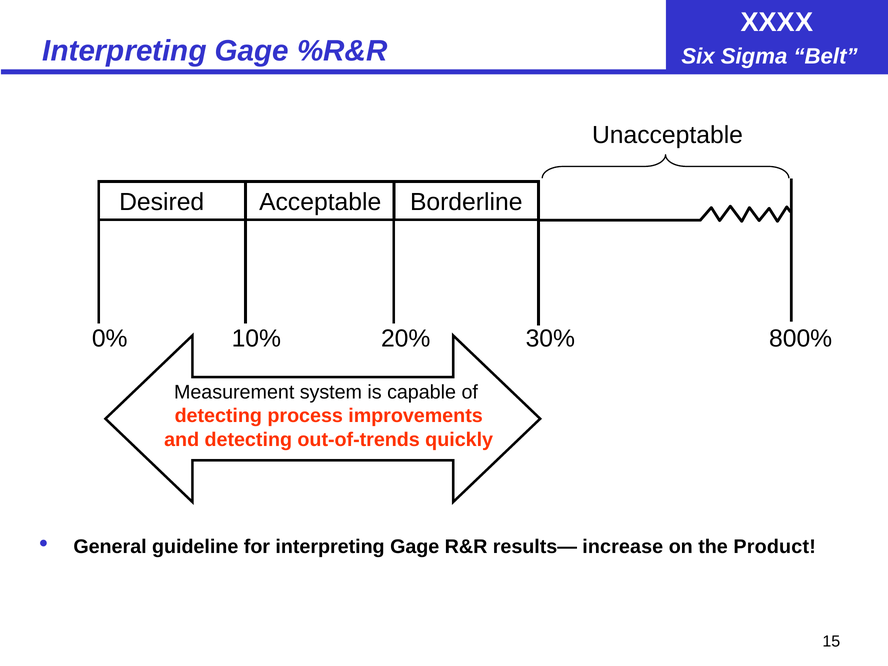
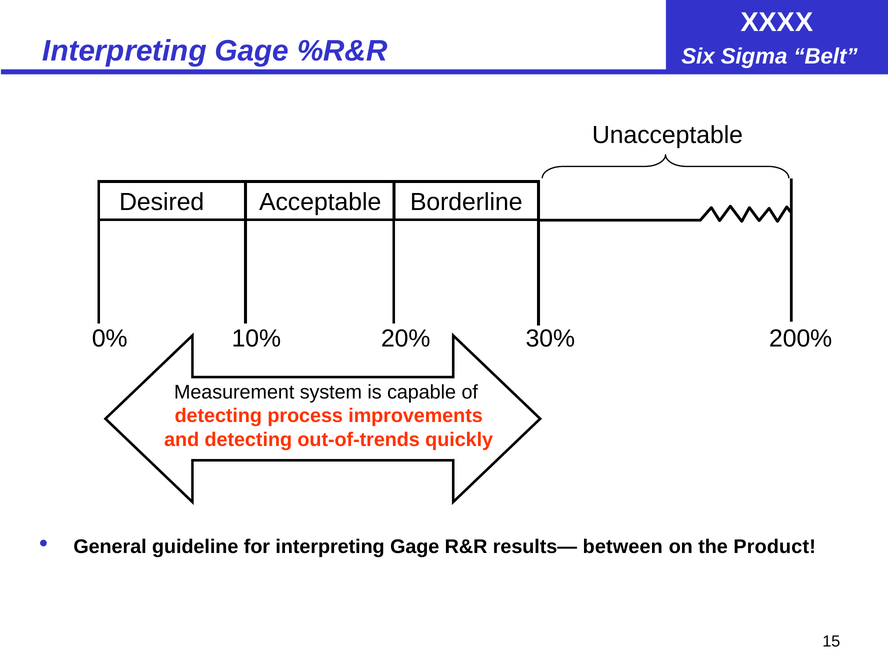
800%: 800% -> 200% (801, 339)
increase: increase -> between (623, 547)
